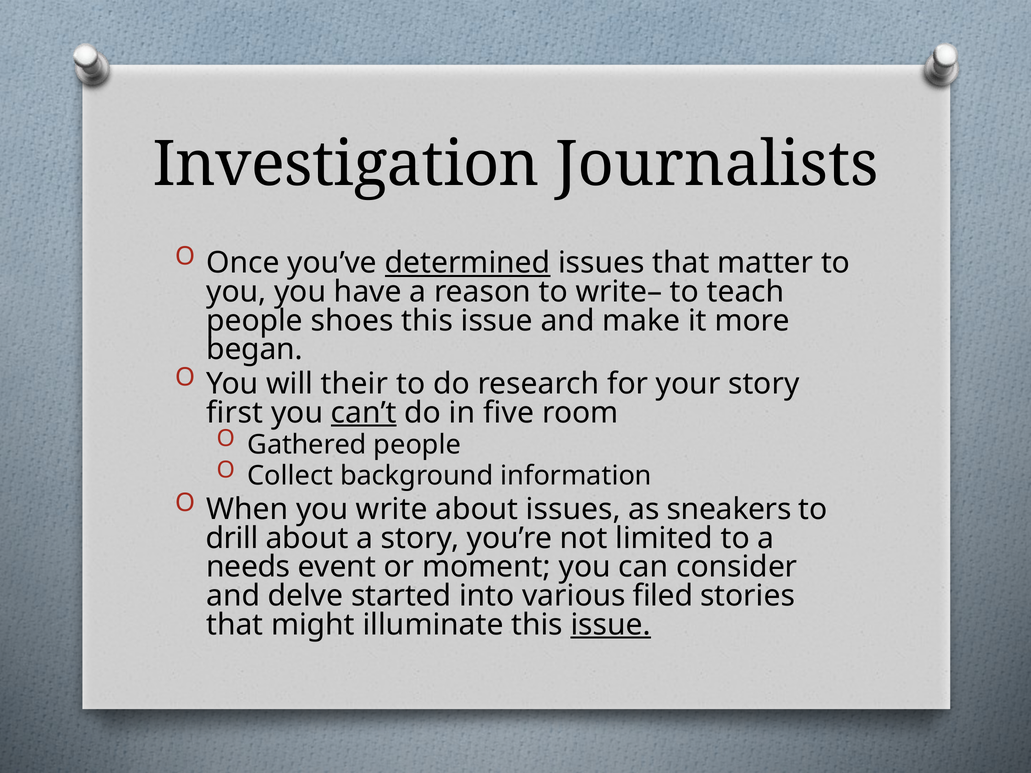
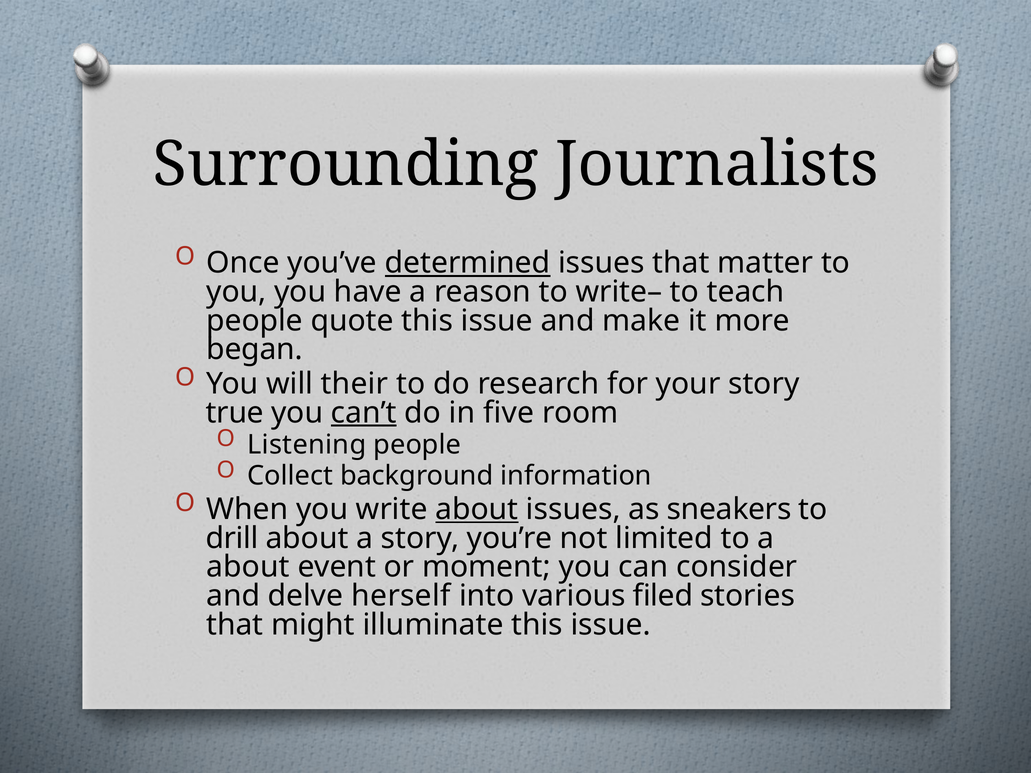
Investigation: Investigation -> Surrounding (346, 164)
shoes: shoes -> quote (352, 321)
first: first -> true (235, 413)
Gathered: Gathered -> Listening (307, 445)
about underline: none -> present (477, 509)
needs: needs -> about (248, 567)
started: started -> herself (401, 596)
issue underline: present -> none (611, 625)
